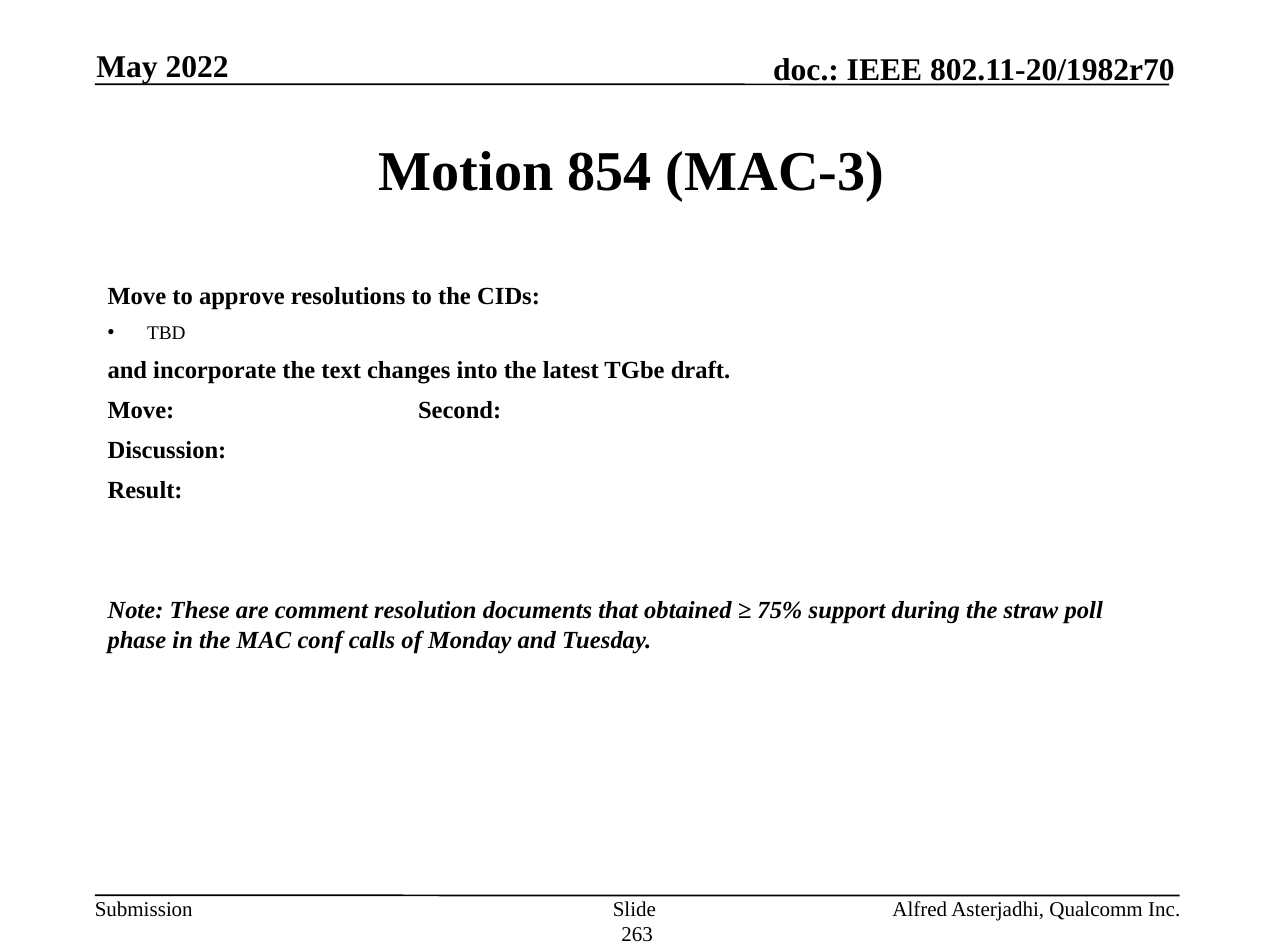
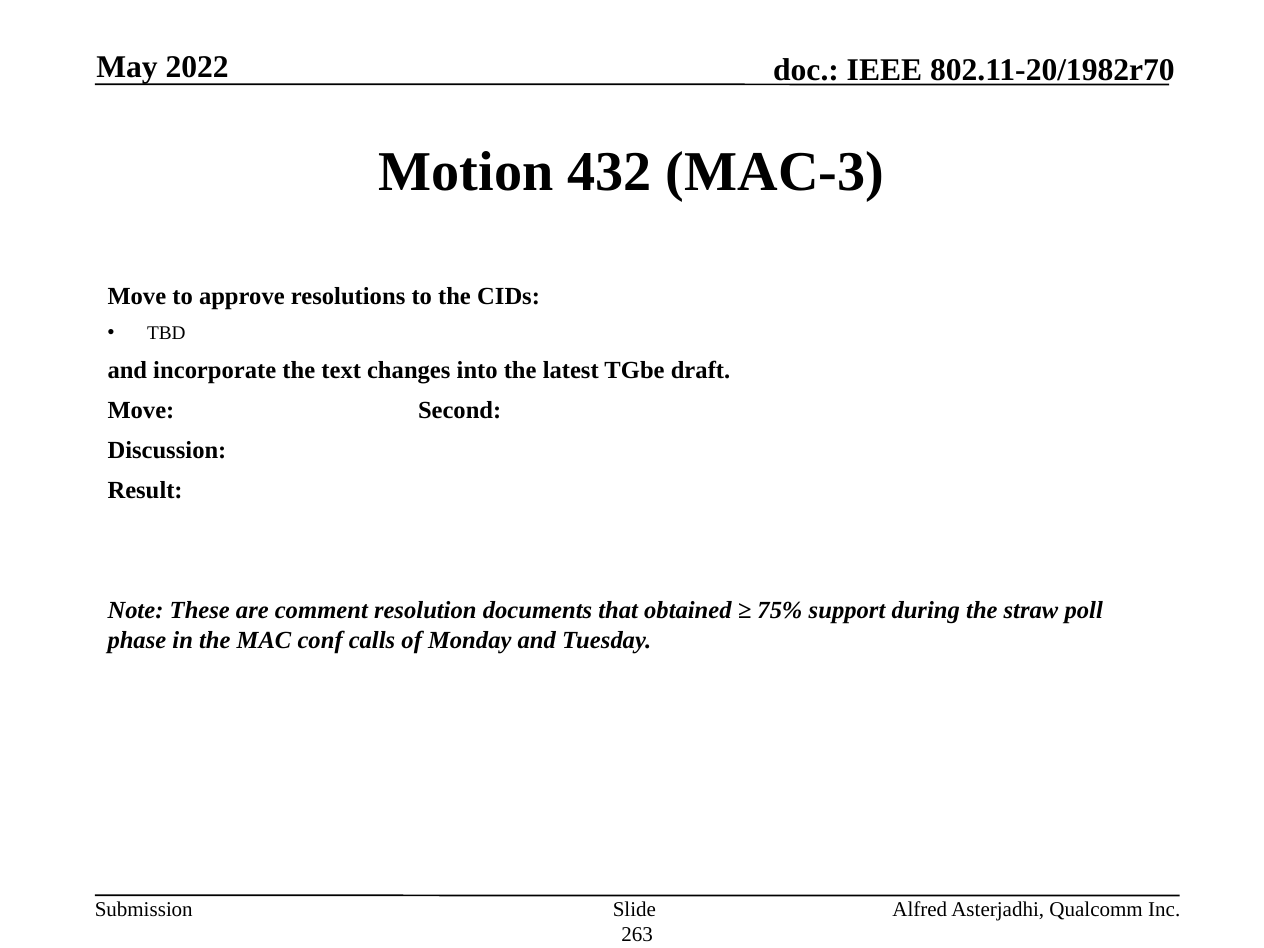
854: 854 -> 432 (610, 172)
